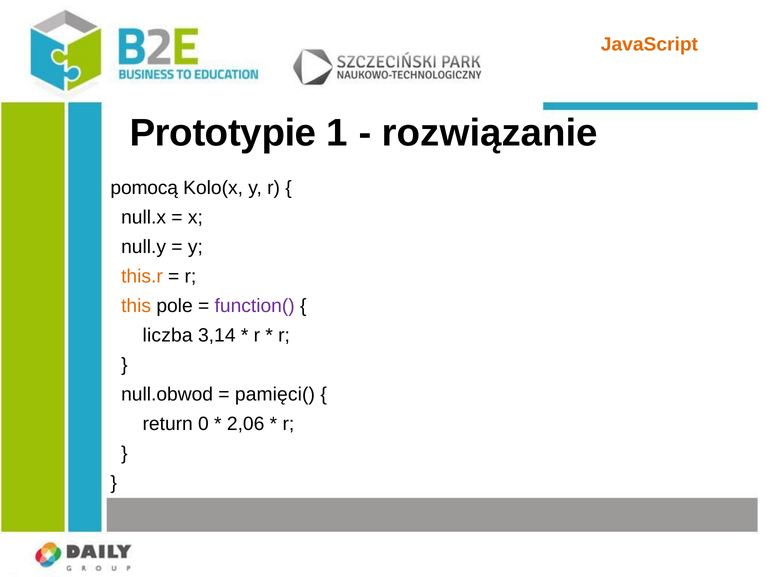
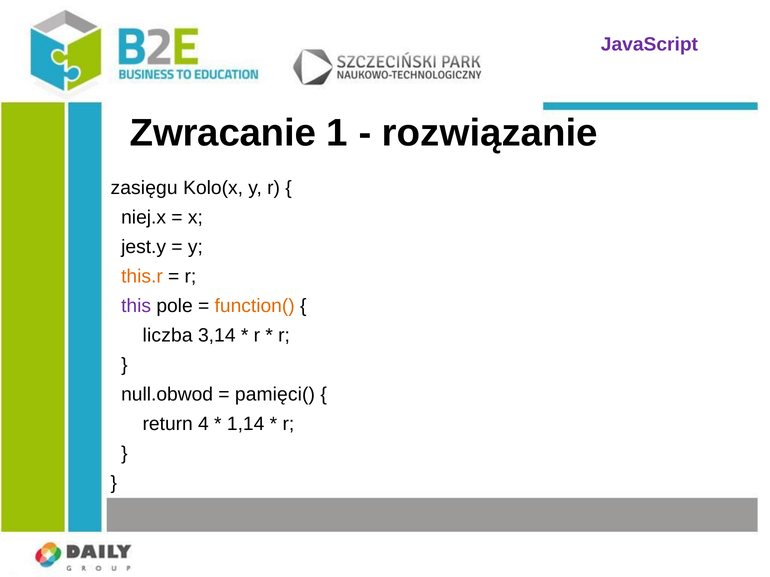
JavaScript colour: orange -> purple (649, 45)
Prototypie: Prototypie -> Zwracanie (223, 133)
pomocą: pomocą -> zasięgu (144, 188)
null.x: null.x -> niej.x (144, 218)
null.y: null.y -> jest.y (144, 247)
this colour: orange -> purple (136, 306)
function( colour: purple -> orange (255, 306)
0: 0 -> 4 (203, 424)
2,06: 2,06 -> 1,14 (246, 424)
